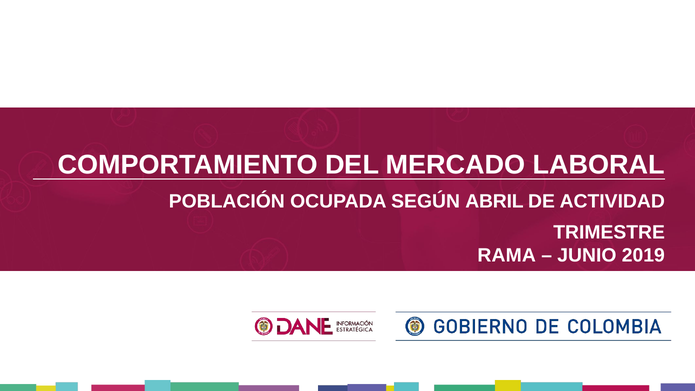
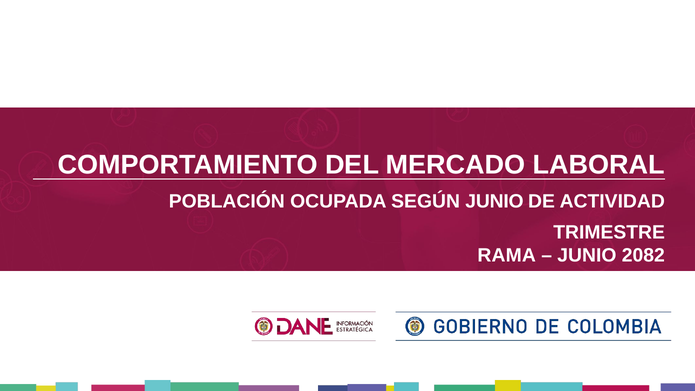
SEGÚN ABRIL: ABRIL -> JUNIO (494, 201)
2019: 2019 -> 2082 (643, 255)
